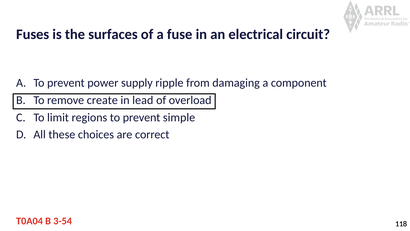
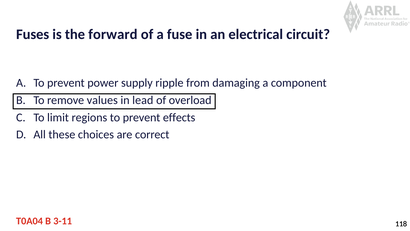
surfaces: surfaces -> forward (113, 34)
create: create -> values (102, 100)
simple: simple -> effects (179, 117)
3-54: 3-54 -> 3-11 (63, 221)
